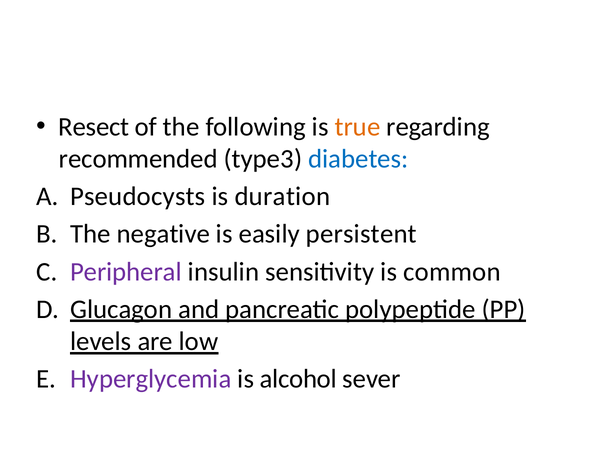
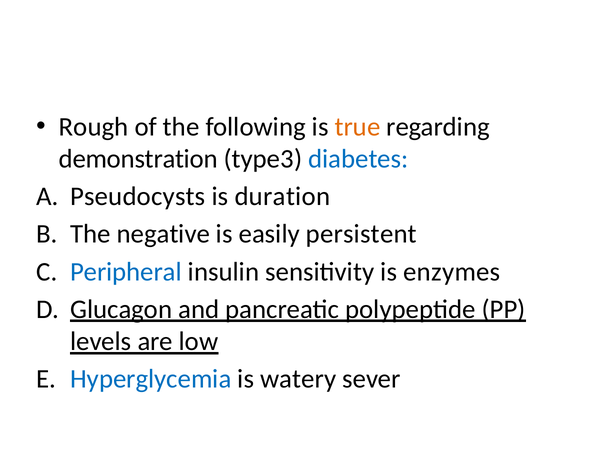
Resect: Resect -> Rough (94, 127)
recommended: recommended -> demonstration (138, 159)
Peripheral colour: purple -> blue (126, 272)
common: common -> enzymes (452, 272)
Hyperglycemia colour: purple -> blue (151, 379)
alcohol: alcohol -> watery (298, 379)
